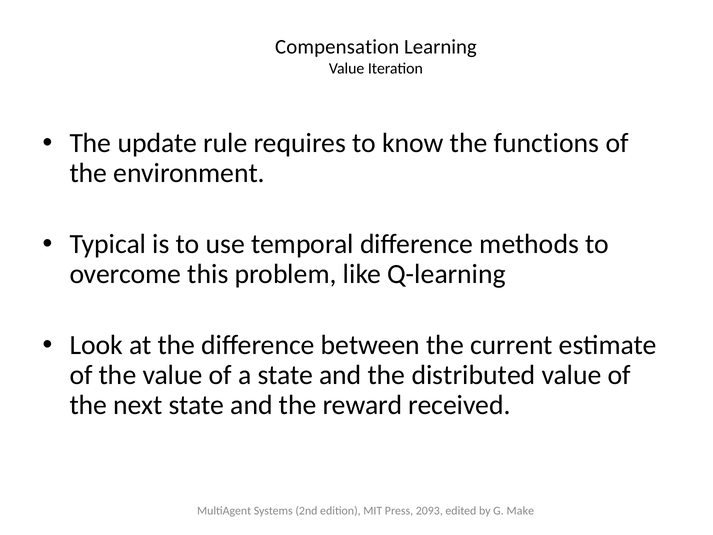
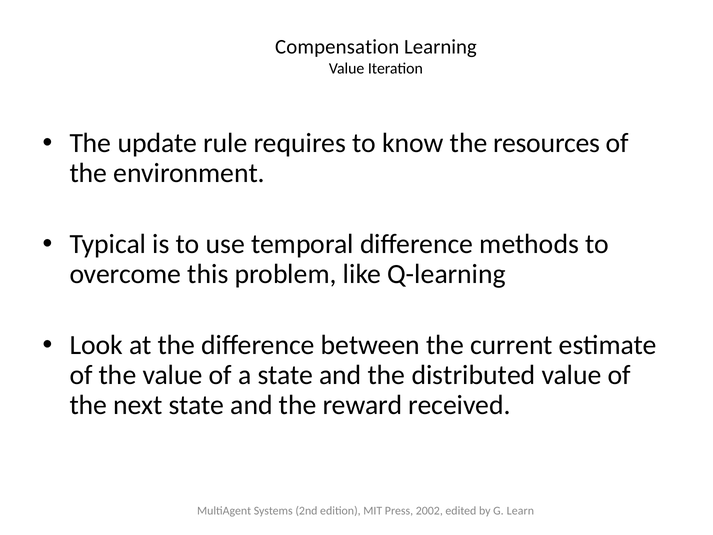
functions: functions -> resources (547, 143)
2093: 2093 -> 2002 (429, 511)
Make: Make -> Learn (520, 511)
